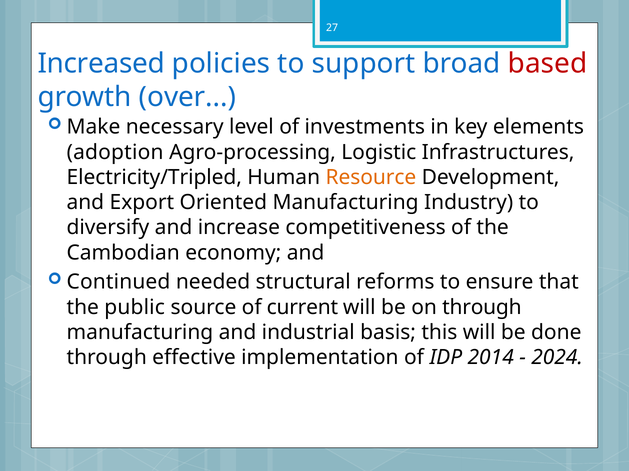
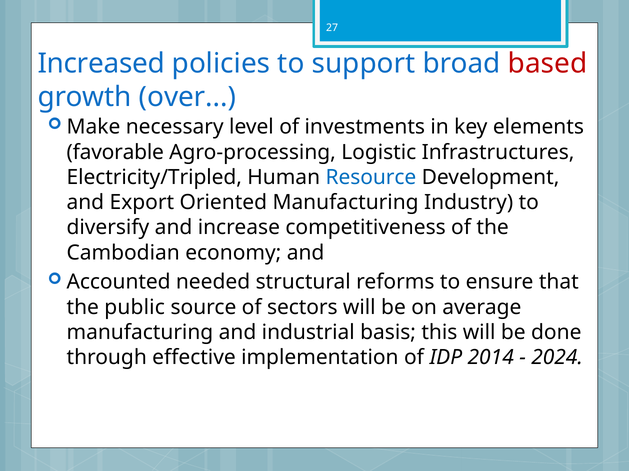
adoption: adoption -> favorable (115, 152)
Resource colour: orange -> blue (371, 178)
Continued: Continued -> Accounted (119, 282)
current: current -> sectors (302, 308)
on through: through -> average (482, 308)
